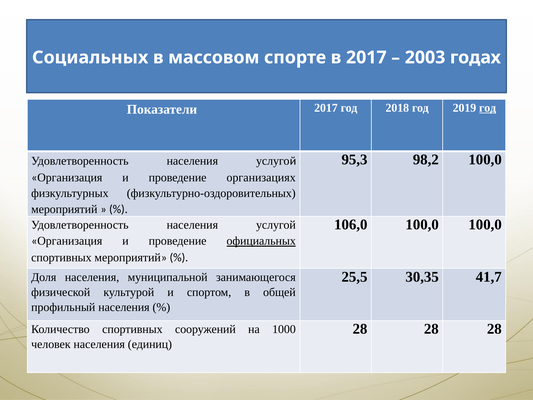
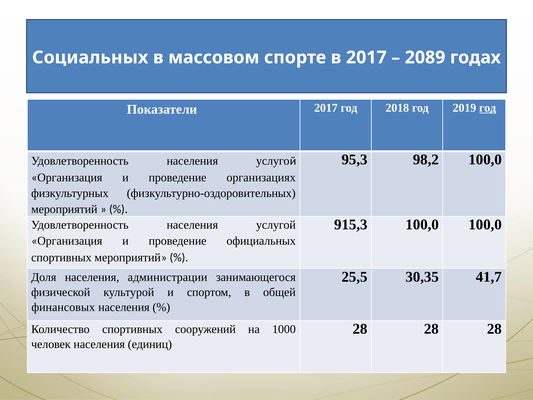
2003: 2003 -> 2089 (425, 57)
106,0: 106,0 -> 915,3 (351, 225)
официальных underline: present -> none (261, 241)
муниципальной: муниципальной -> администрации (168, 277)
профильный: профильный -> финансовых (63, 307)
